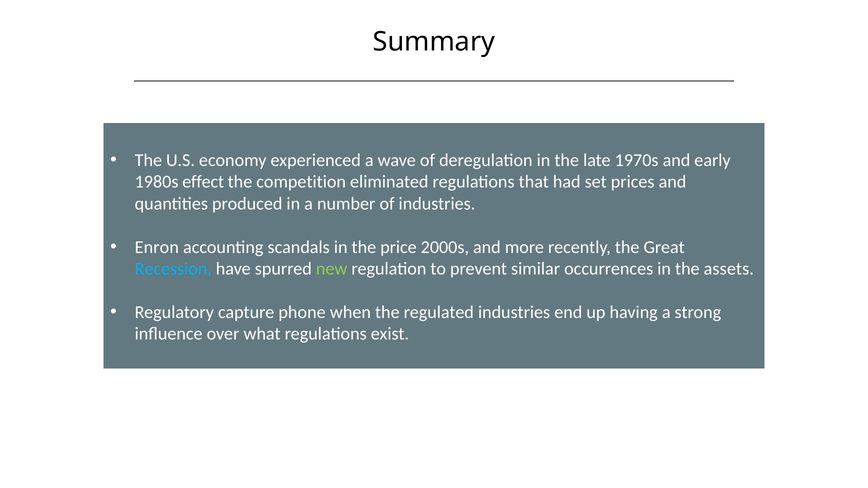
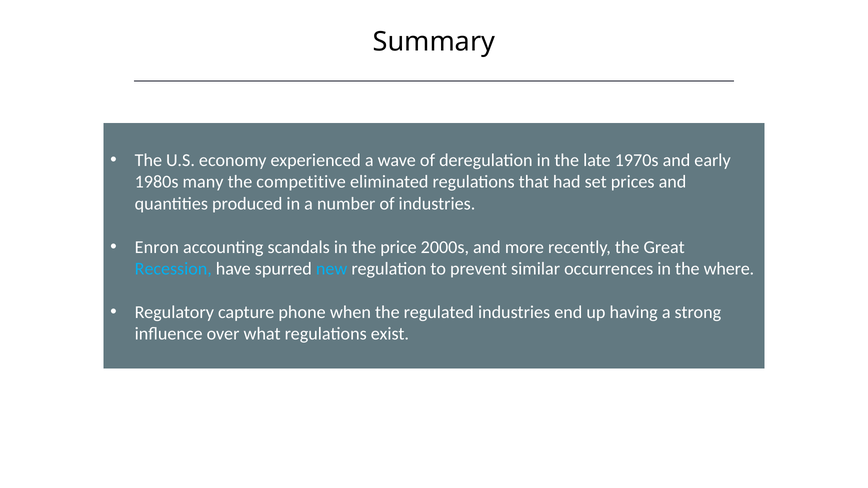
effect: effect -> many (203, 182)
competition: competition -> competitive (301, 182)
new colour: light green -> light blue (332, 269)
assets: assets -> where (729, 269)
